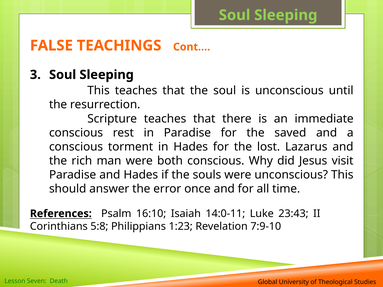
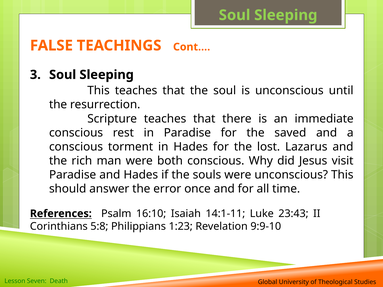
14:0-11: 14:0-11 -> 14:1-11 (225, 214)
7:9-10: 7:9-10 -> 9:9-10 (266, 227)
